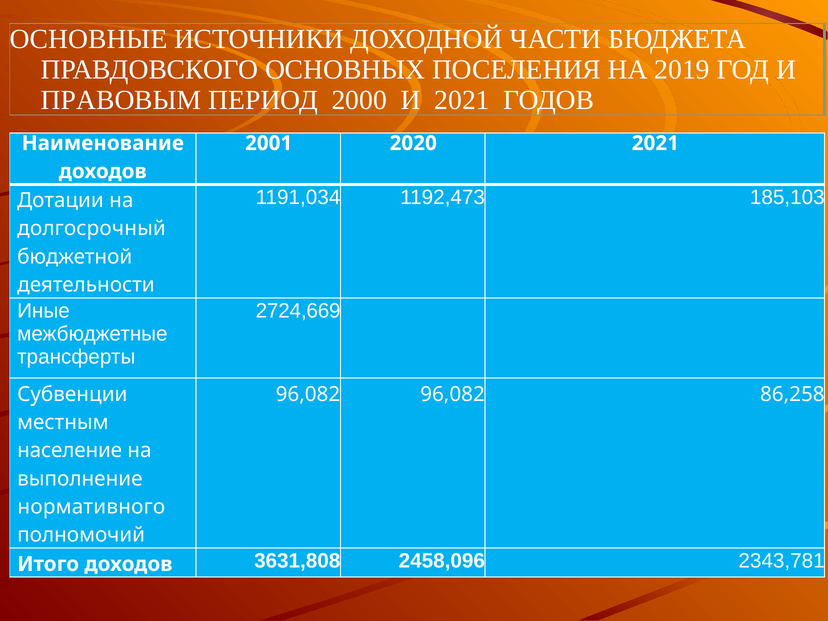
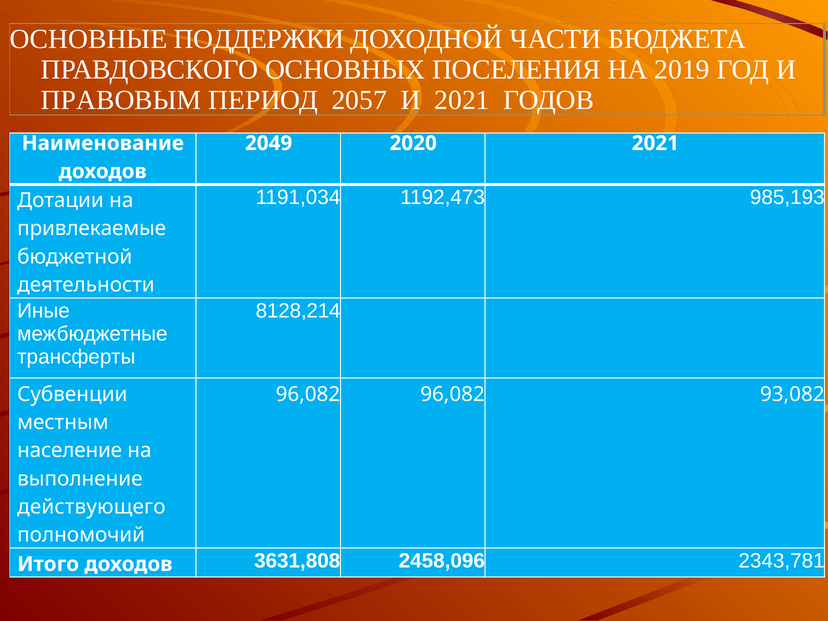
ИСТОЧНИКИ: ИСТОЧНИКИ -> ПОДДЕРЖКИ (259, 39)
2000: 2000 -> 2057 (359, 100)
2001: 2001 -> 2049 (269, 143)
185,103: 185,103 -> 985,193 (787, 197)
долгосрочный: долгосрочный -> привлекаемые (92, 229)
2724,669: 2724,669 -> 8128,214 (298, 311)
86,258: 86,258 -> 93,082 (792, 394)
нормативного: нормативного -> действующего (91, 507)
